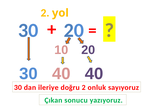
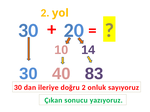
10 20: 20 -> 14 (88, 50)
40 40: 40 -> 83 (94, 74)
